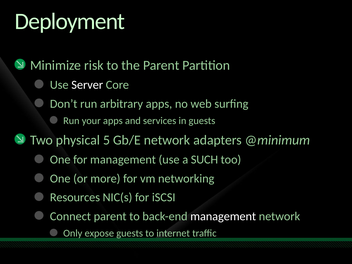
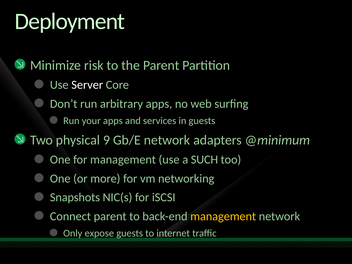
5: 5 -> 9 (107, 140)
Resources: Resources -> Snapshots (75, 197)
management colour: white -> yellow (223, 216)
